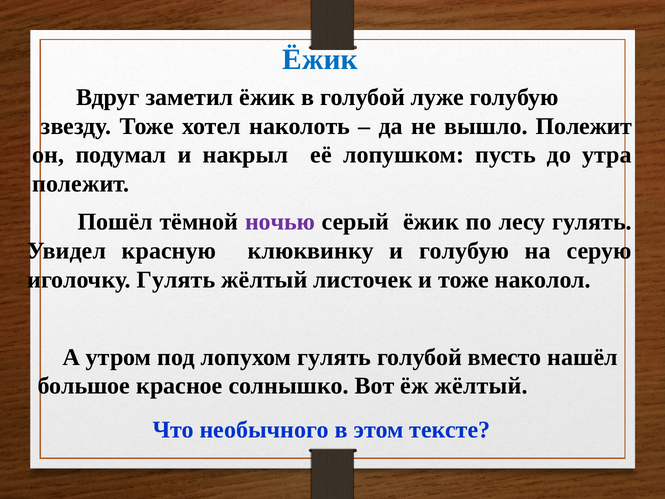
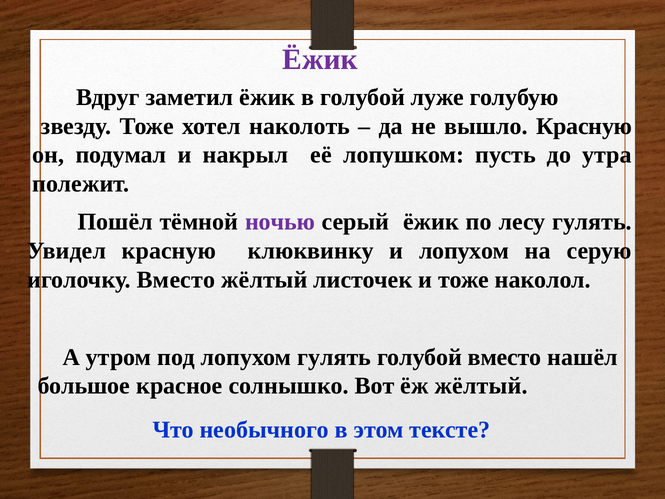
Ёжик colour: blue -> purple (320, 59)
вышло Полежит: Полежит -> Красную (584, 126)
и голубую: голубую -> лопухом (464, 251)
иголочку Гулять: Гулять -> Вместо (176, 280)
